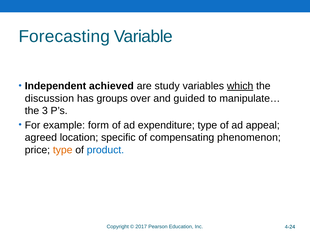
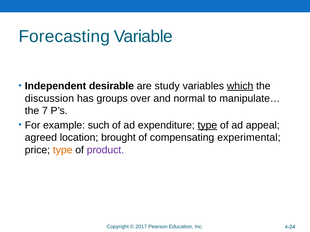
achieved: achieved -> desirable (111, 86)
guided: guided -> normal (189, 99)
3: 3 -> 7 (45, 111)
form: form -> such (99, 125)
type underline: none -> present (207, 125)
specific: specific -> brought (118, 138)
phenomenon: phenomenon -> experimental (249, 138)
product colour: blue -> purple (105, 150)
